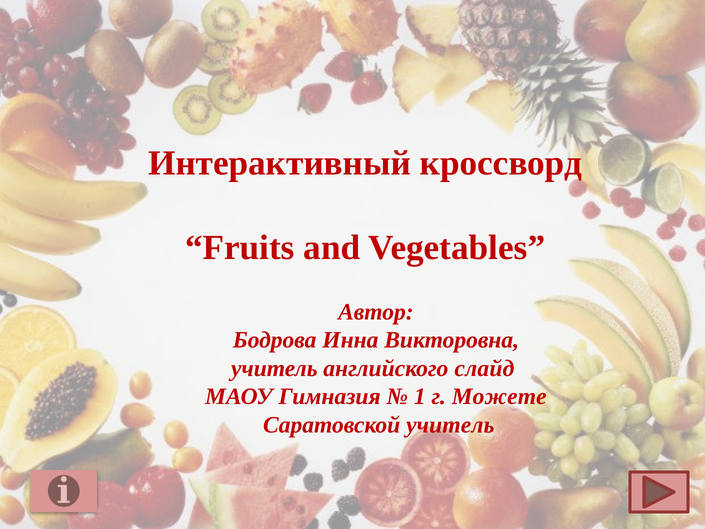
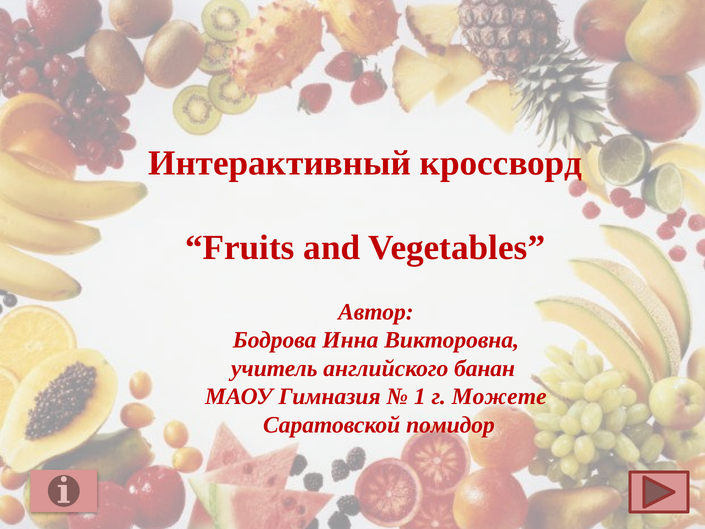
слайд: слайд -> банан (485, 368)
Саратовской учитель: учитель -> помидор (450, 425)
